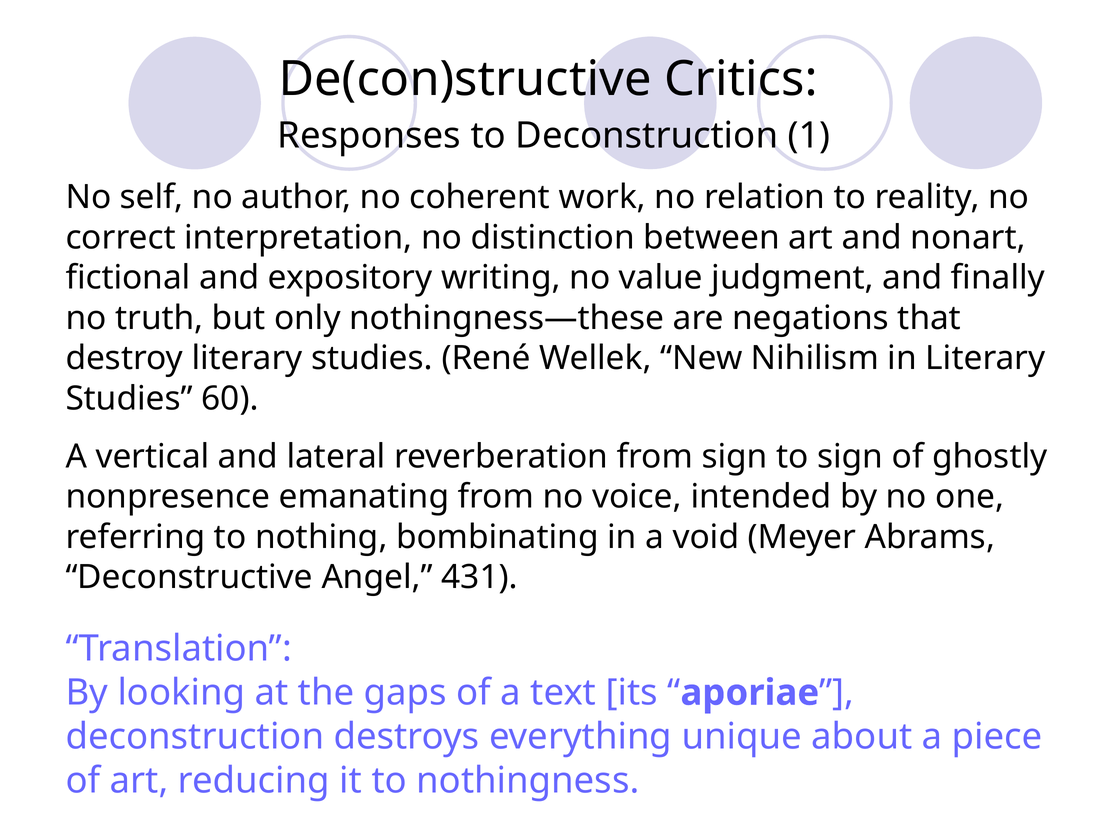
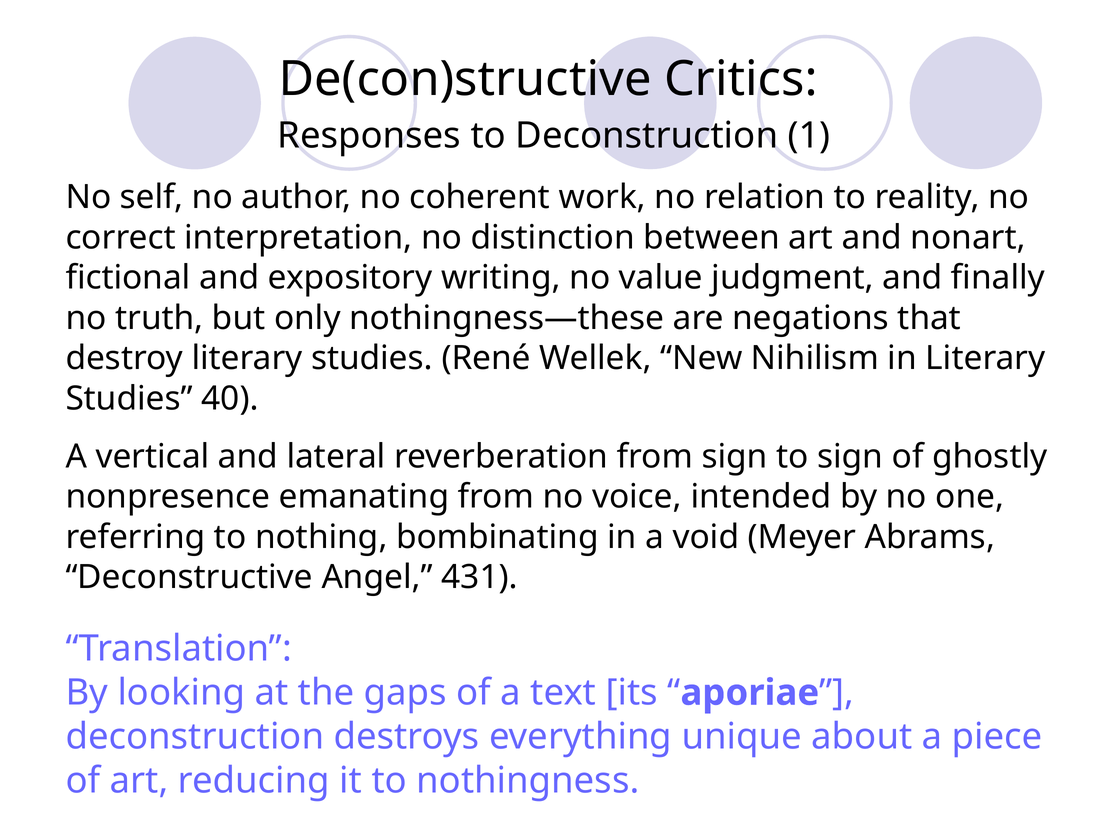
60: 60 -> 40 (230, 398)
